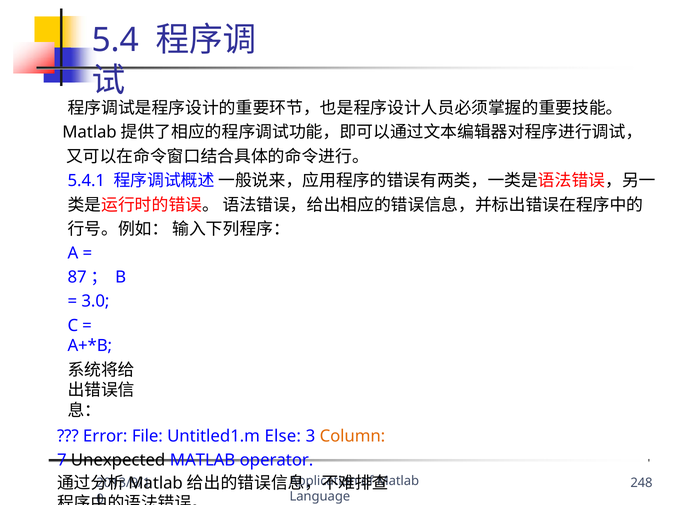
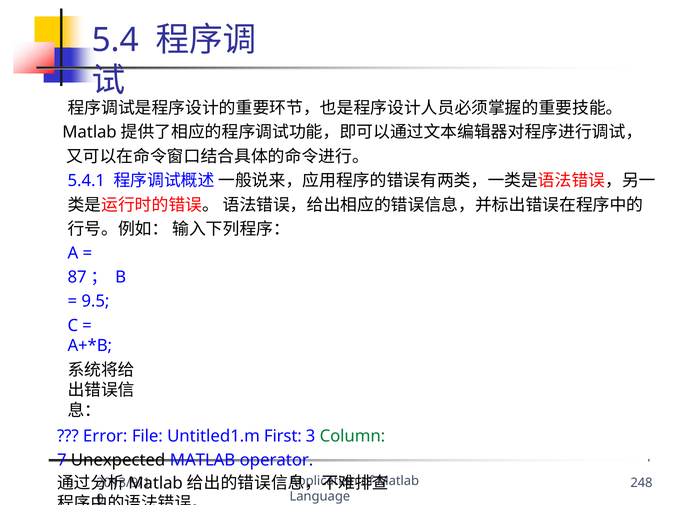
3.0: 3.0 -> 9.5 (95, 301)
Else: Else -> First (283, 436)
Column colour: orange -> green (352, 436)
